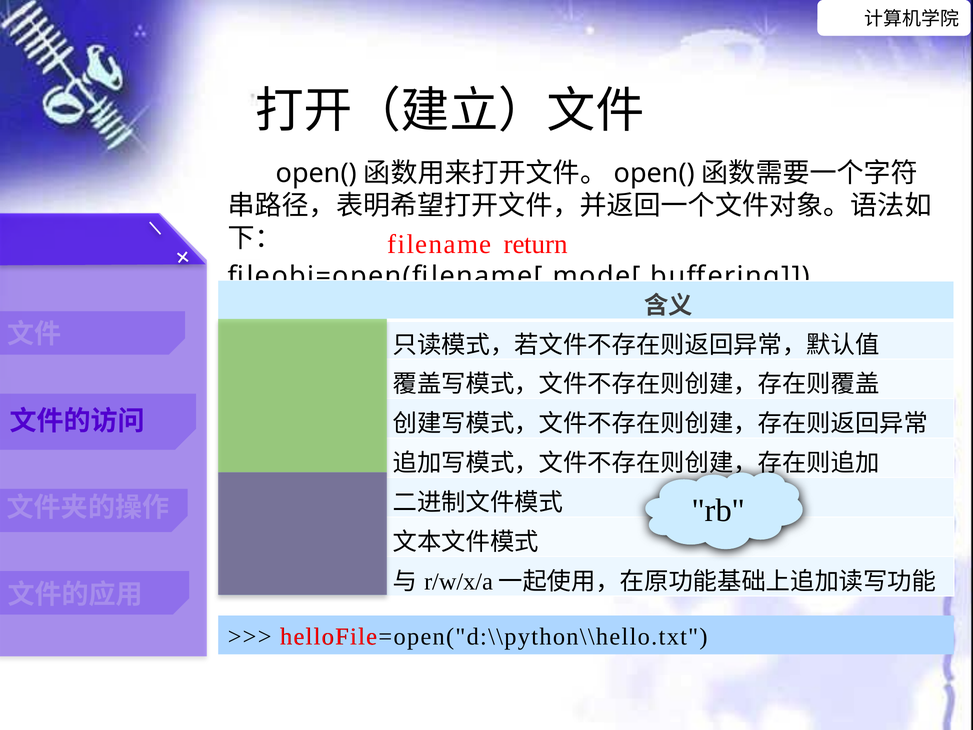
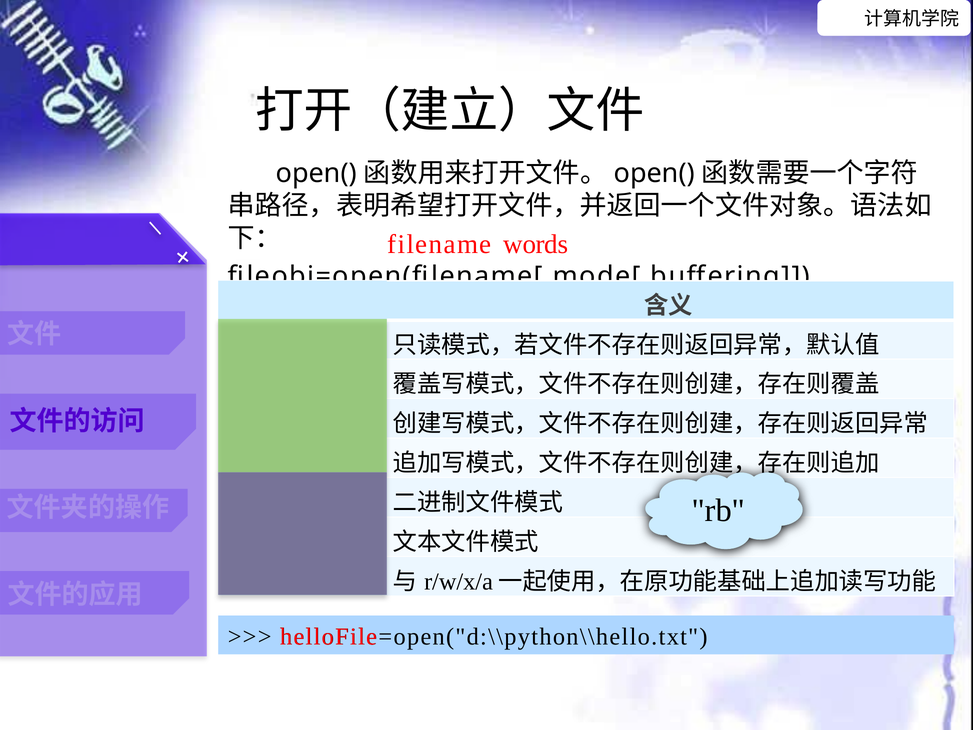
return: return -> words (536, 244)
